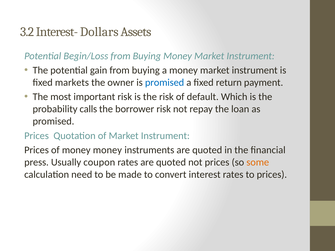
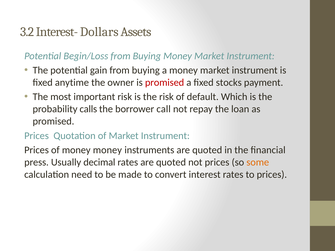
markets: markets -> anytime (72, 83)
promised colour: blue -> red (165, 83)
return: return -> stocks (229, 83)
borrower risk: risk -> call (164, 109)
coupon: coupon -> decimal (99, 162)
